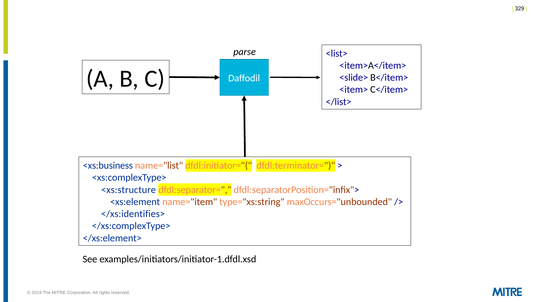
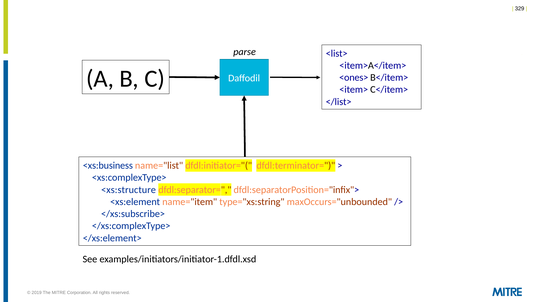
<slide>: <slide> -> <ones> (354, 78)
</xs:identifies>: </xs:identifies> -> </xs:subscribe> (133, 214)
